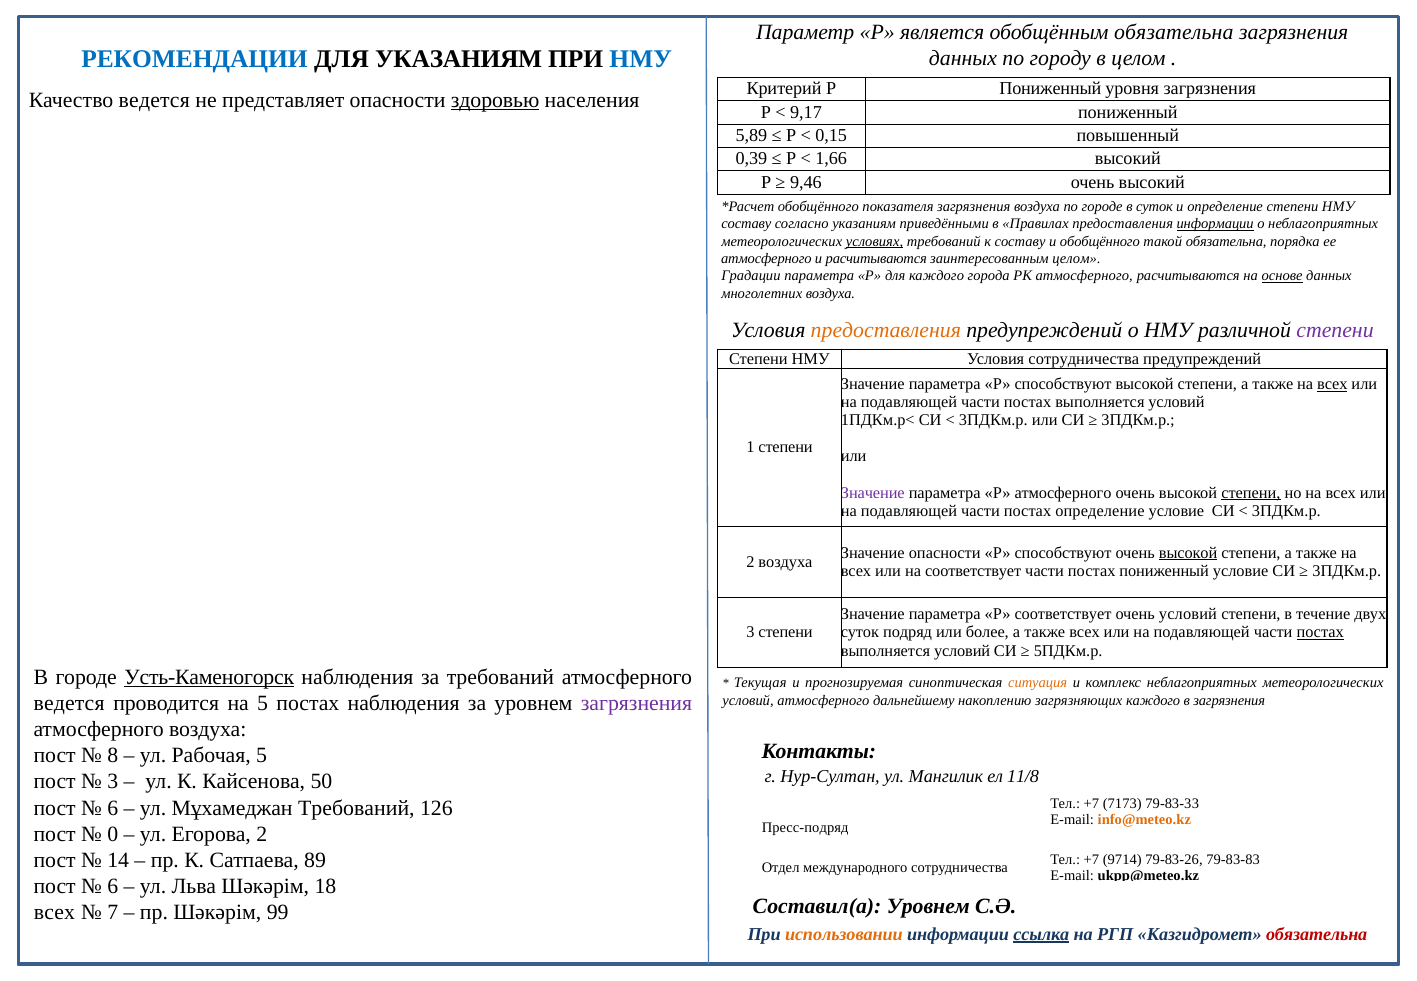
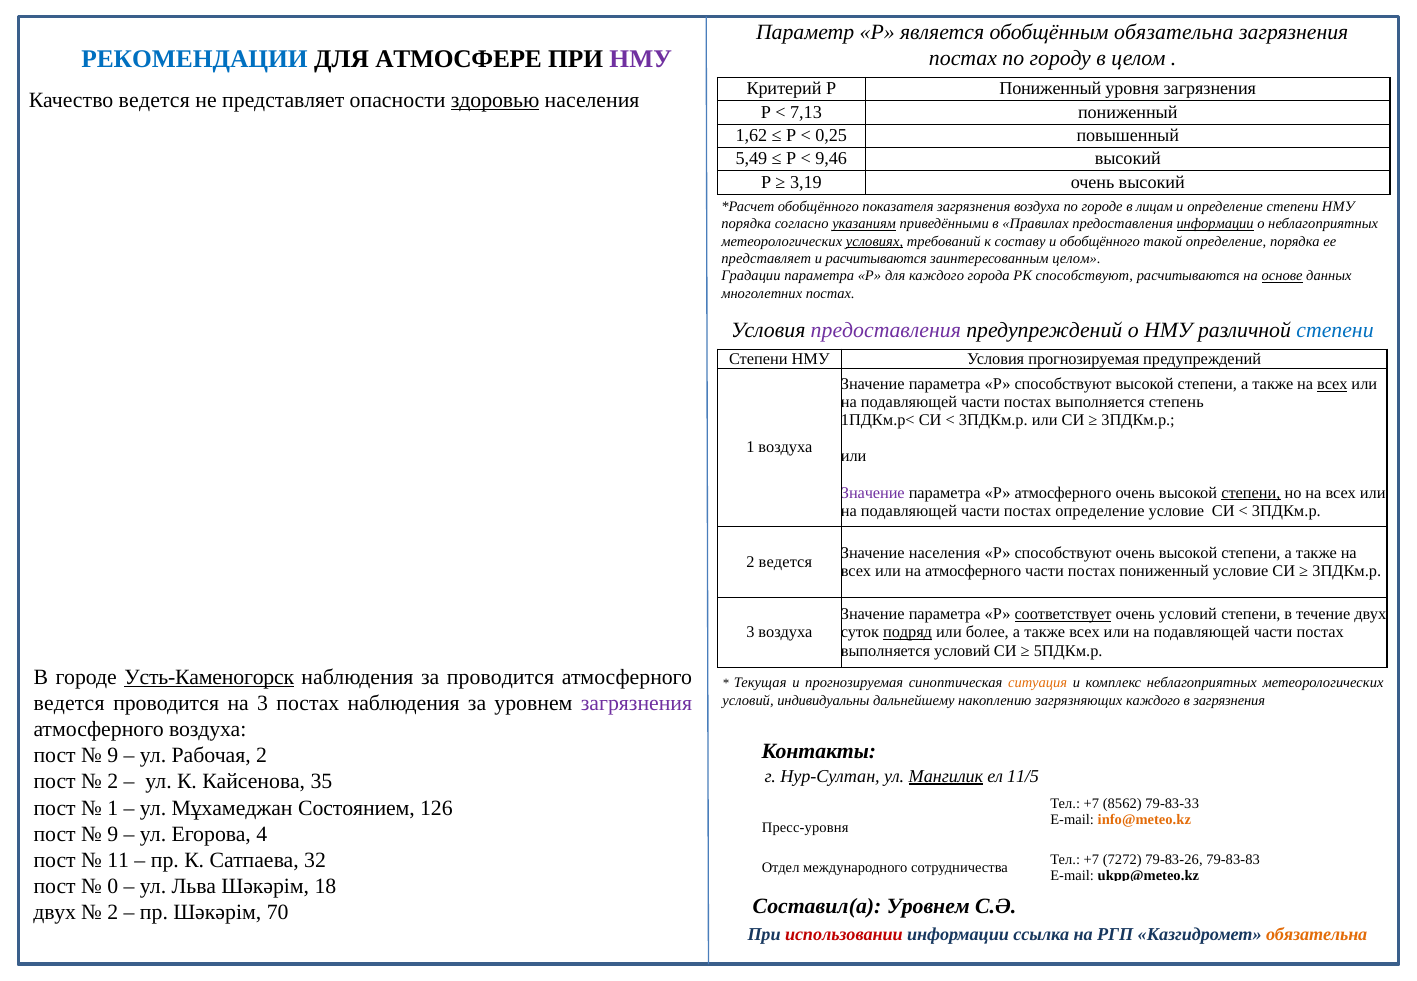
ДЛЯ УКАЗАНИЯМ: УКАЗАНИЯМ -> АТМОСФЕРЕ (459, 59)
НМУ colour: blue -> purple (641, 59)
данных: данных -> постах (963, 59)
9,17: 9,17 -> 7,13 (806, 112)
5,89: 5,89 -> 1,62 (751, 136)
0,15: 0,15 -> 0,25 (831, 136)
0,39: 0,39 -> 5,49 (751, 159)
1,66: 1,66 -> 9,46 (831, 159)
9,46: 9,46 -> 3,19 (806, 182)
в суток: суток -> лицам (1155, 206)
составу: составу -> порядка (746, 224)
указаниям underline: none -> present (864, 224)
такой обязательна: обязательна -> определение (1226, 241)
атмосферного: атмосферного -> представляет (766, 259)
РК атмосферного: атмосферного -> способствуют (1084, 276)
многолетних воздуха: воздуха -> постах (830, 294)
предоставления colour: orange -> purple (886, 331)
степени colour: purple -> blue (1335, 331)
Условия сотрудничества: сотрудничества -> прогнозируемая (1084, 359)
условий: условий -> степень (1176, 402)
1 степени: степени -> воздуха (785, 447)
Значение опасности: опасности -> населения (945, 553)
высокой underline: present -> none (1188, 553)
2 воздуха: воздуха -> ведется (785, 562)
на соответствует: соответствует -> атмосферного (973, 571)
соответствует underline: none -> present (1063, 614)
3 степени: степени -> воздуха (785, 633)
подряд underline: none -> present (908, 633)
постах underline: present -> none (1320, 633)
за требований: требований -> проводится (500, 677)
на 5: 5 -> 3 (262, 703)
условий атмосферного: атмосферного -> индивидуальны (823, 701)
8: 8 -> 9 (113, 756)
Рабочая 5: 5 -> 2 (262, 756)
Мангилик underline: none -> present (946, 776)
11/8: 11/8 -> 11/5 (1023, 776)
3: 3 -> 2 (113, 782)
50: 50 -> 35 (321, 782)
7173: 7173 -> 8562 (1122, 803)
6: 6 -> 1 (113, 808)
Мұхамеджан Требований: Требований -> Состоянием (356, 808)
Пресс-подряд: Пресс-подряд -> Пресс-уровня (805, 828)
0: 0 -> 9 (113, 834)
Егорова 2: 2 -> 4 (262, 834)
14: 14 -> 11 (118, 860)
89: 89 -> 32 (315, 860)
9714: 9714 -> 7272 (1122, 860)
6: 6 -> 0 (113, 886)
всех: всех -> двух (55, 913)
7: 7 -> 2 (113, 913)
99: 99 -> 70 (278, 913)
использовании colour: orange -> red (844, 934)
ссылка underline: present -> none (1041, 934)
обязательна colour: red -> orange (1317, 934)
